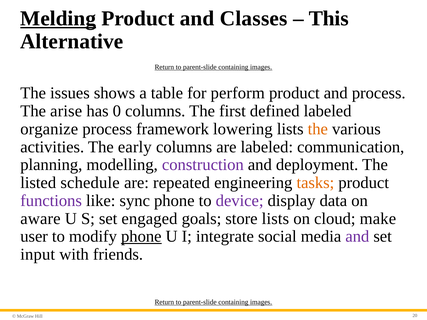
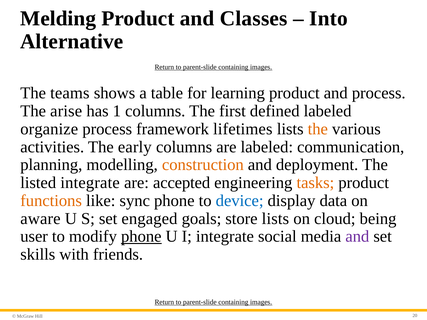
Melding underline: present -> none (58, 18)
This: This -> Into (329, 18)
issues: issues -> teams (70, 93)
perform: perform -> learning (238, 93)
0: 0 -> 1 (117, 111)
lowering: lowering -> lifetimes (243, 129)
construction colour: purple -> orange (203, 165)
listed schedule: schedule -> integrate (90, 183)
repeated: repeated -> accepted (182, 183)
functions colour: purple -> orange (51, 201)
device colour: purple -> blue (240, 201)
make: make -> being (378, 219)
input: input -> skills (38, 255)
